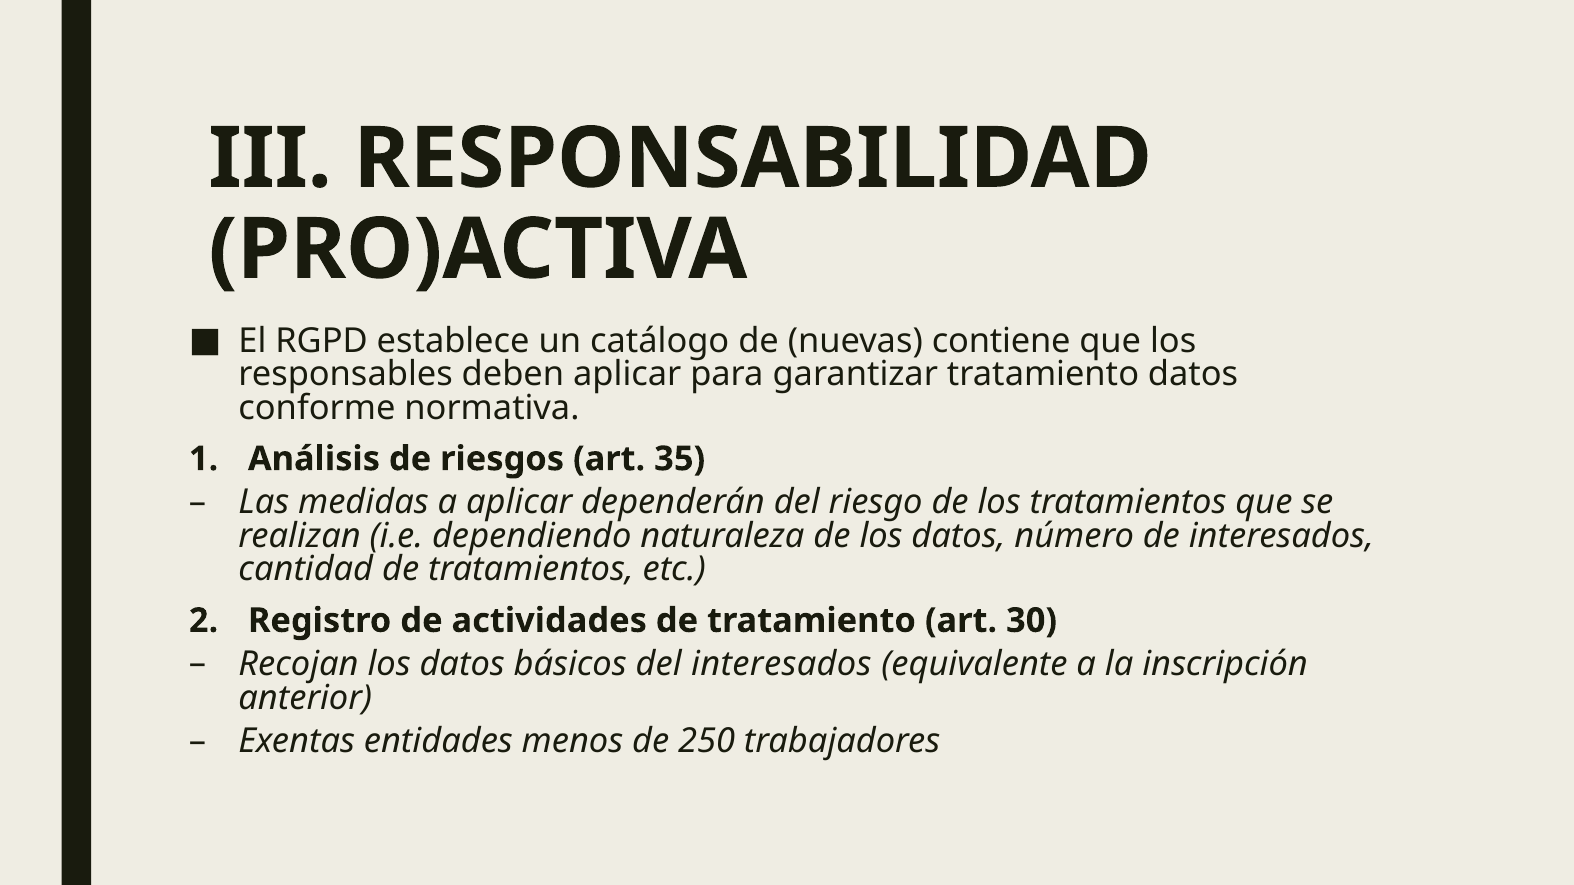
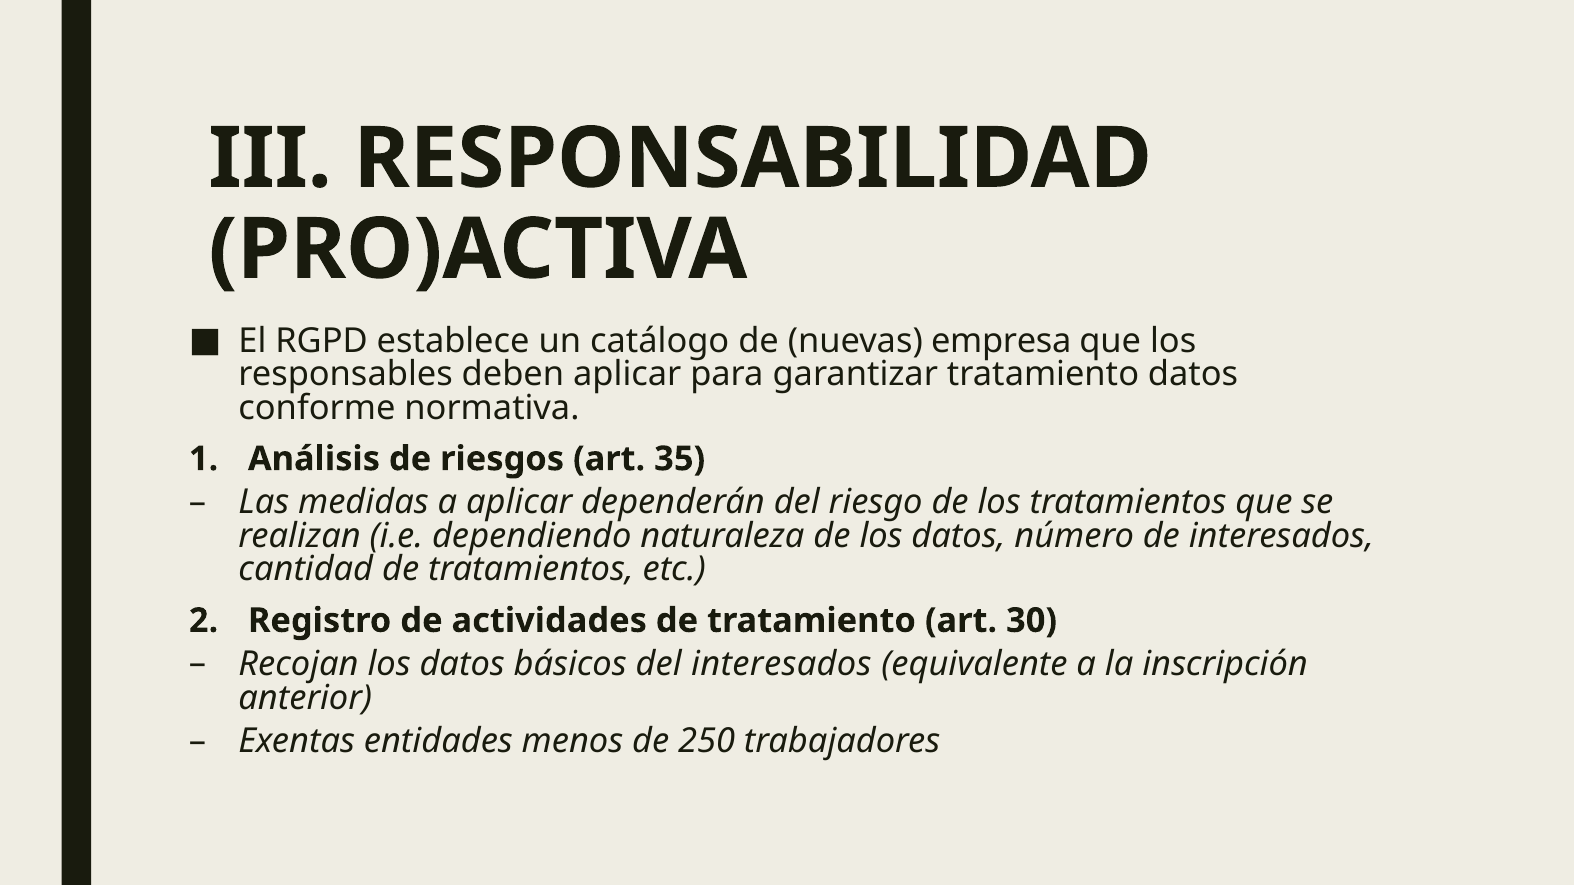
contiene: contiene -> empresa (1001, 341)
